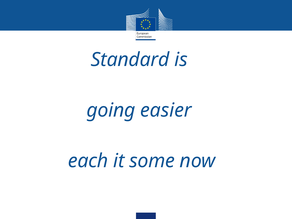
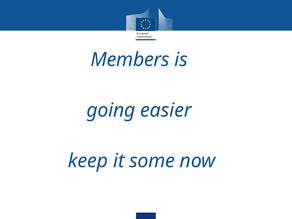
Standard: Standard -> Members (130, 60)
each: each -> keep (88, 161)
